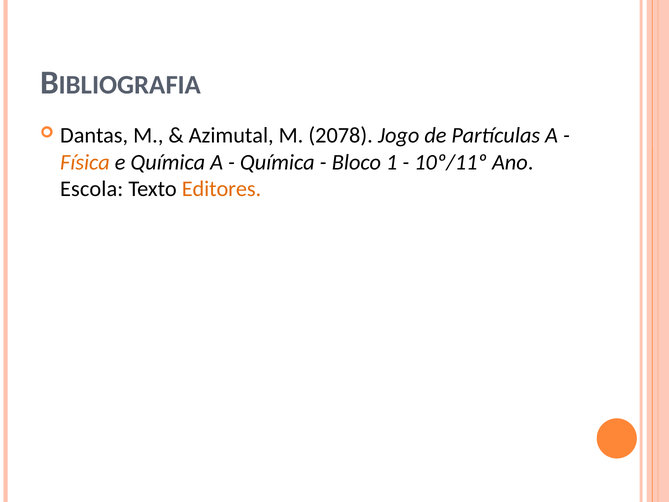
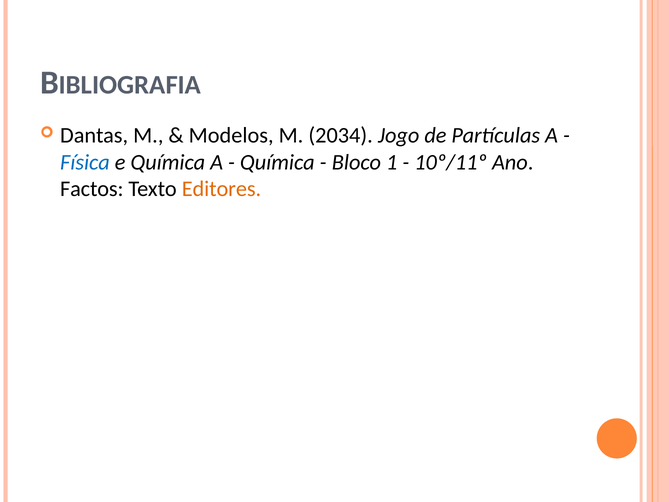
Azimutal: Azimutal -> Modelos (231, 135)
2078: 2078 -> 2034 (341, 135)
Física colour: orange -> blue (85, 162)
Escola: Escola -> Factos (92, 189)
